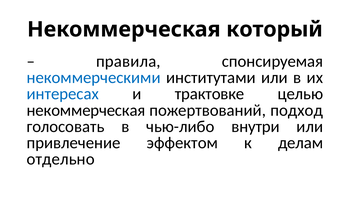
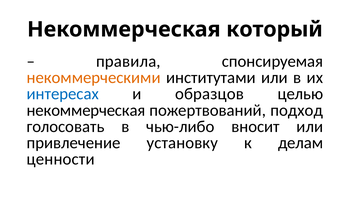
некоммерческими colour: blue -> orange (94, 78)
трактовке: трактовке -> образцов (209, 94)
внутри: внутри -> вносит (256, 126)
эффектом: эффектом -> установку (182, 143)
отдельно: отдельно -> ценности (61, 159)
